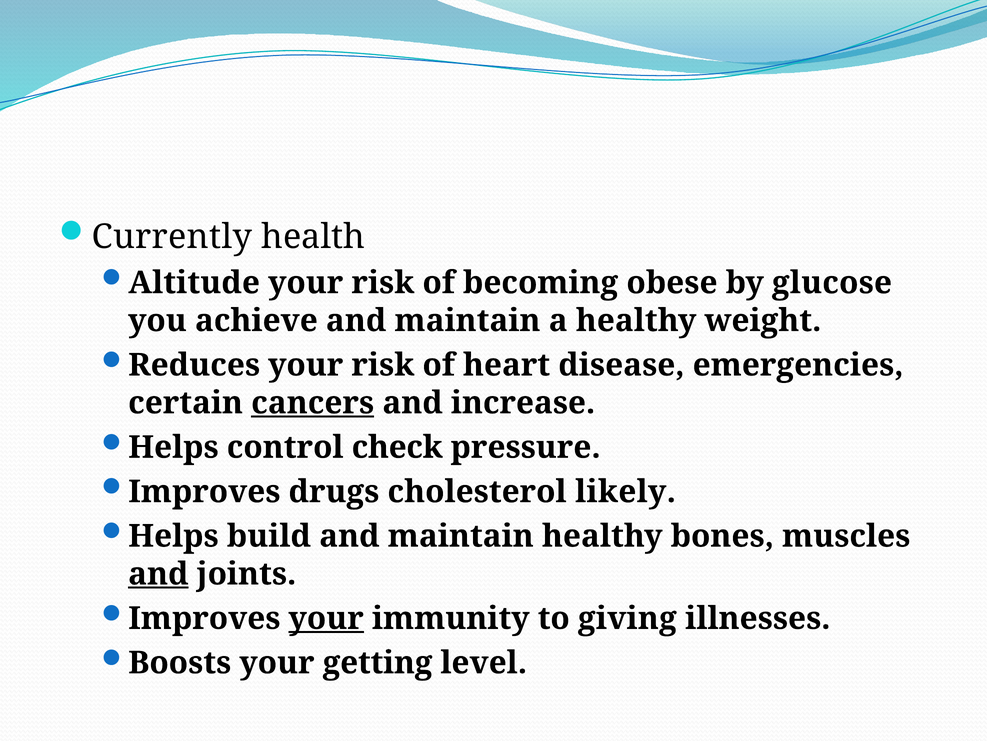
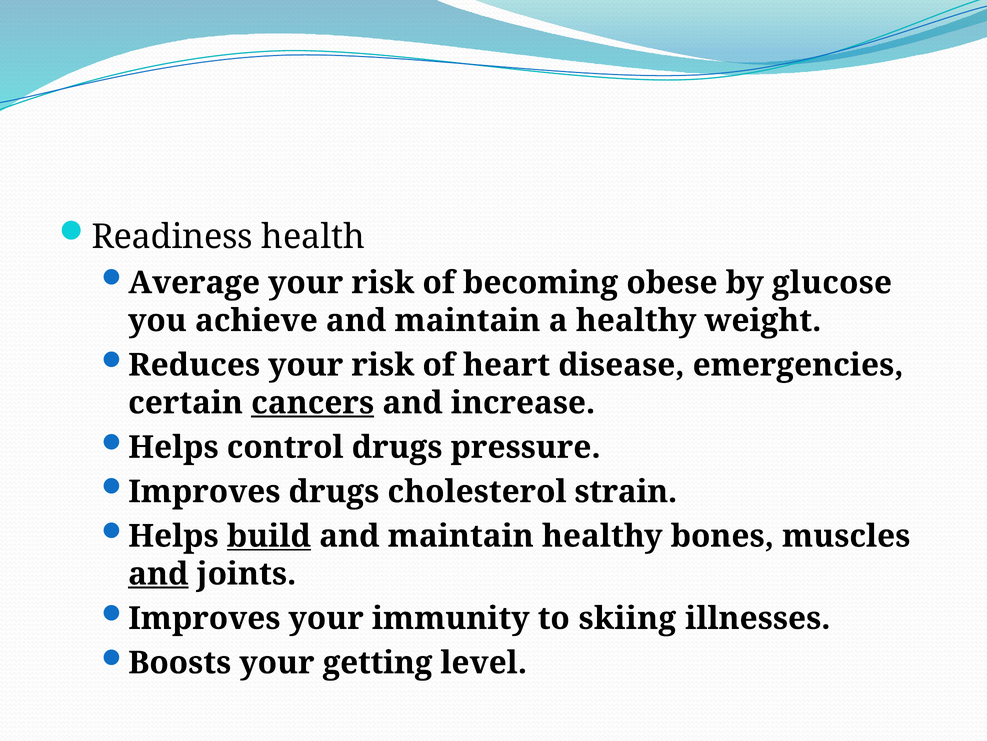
Currently: Currently -> Readiness (172, 237)
Altitude: Altitude -> Average (194, 283)
control check: check -> drugs (397, 447)
likely: likely -> strain (626, 491)
build underline: none -> present (269, 536)
your underline: present -> none (326, 618)
giving: giving -> skiing (627, 618)
